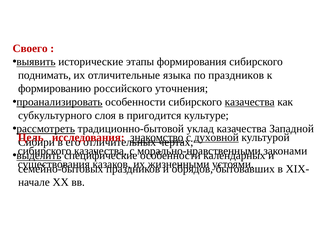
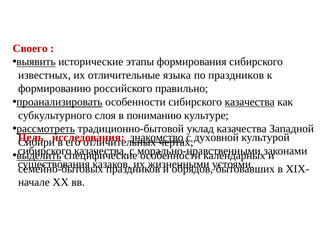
поднимать: поднимать -> известных (44, 75)
уточнения: уточнения -> правильно (182, 89)
пригодится: пригодится -> пониманию (154, 115)
духовной underline: present -> none (216, 138)
